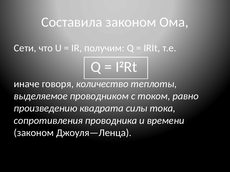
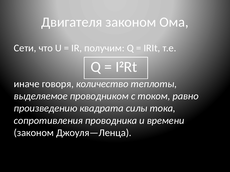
Составила: Составила -> Двигателя (72, 22)
